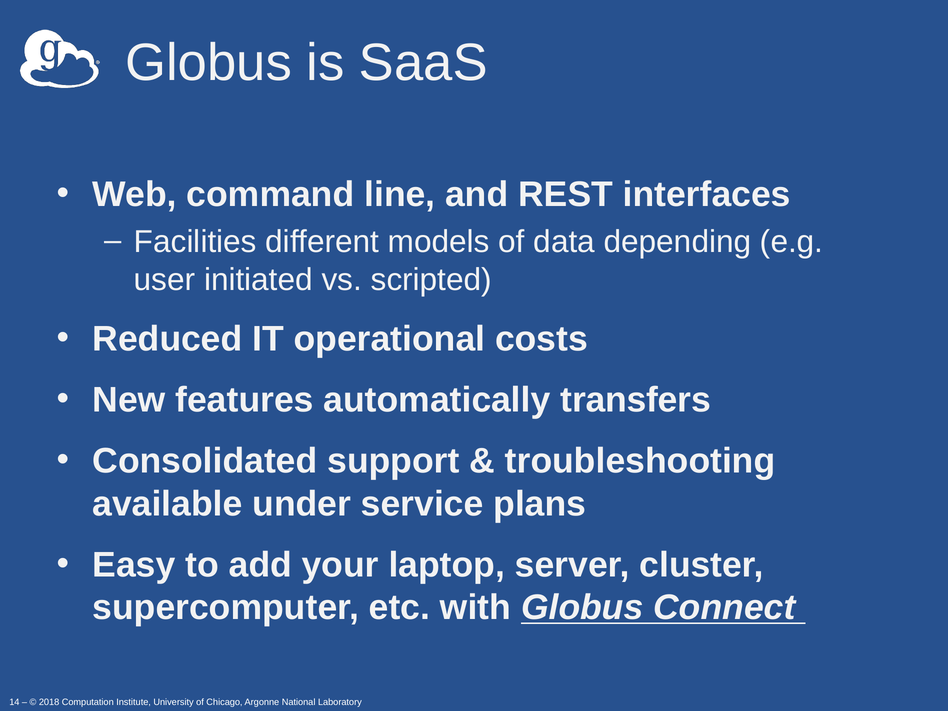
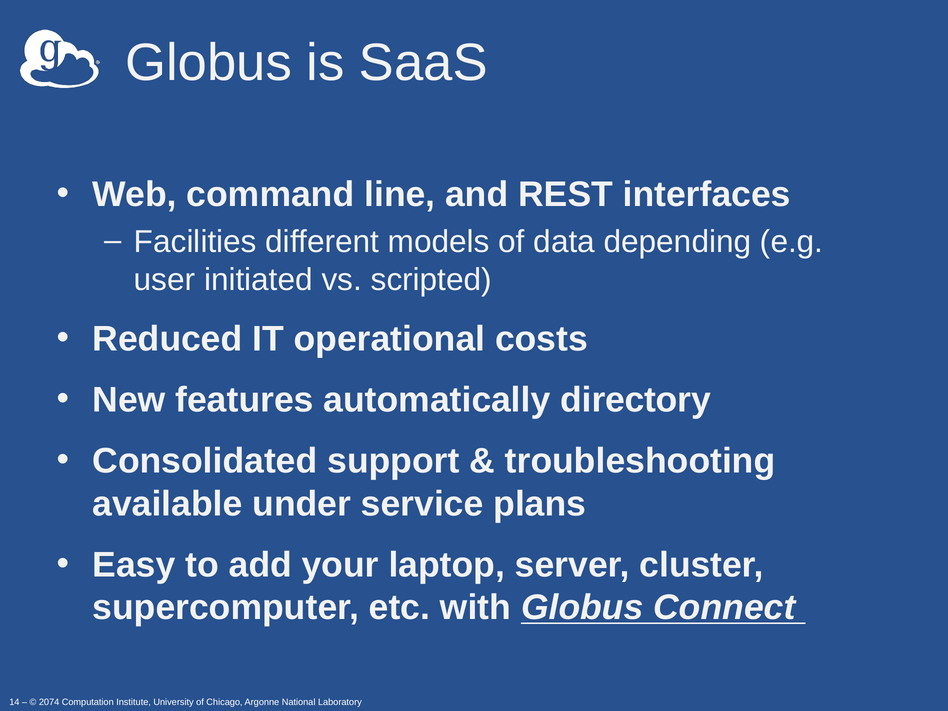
transfers: transfers -> directory (636, 400)
2018: 2018 -> 2074 (49, 702)
